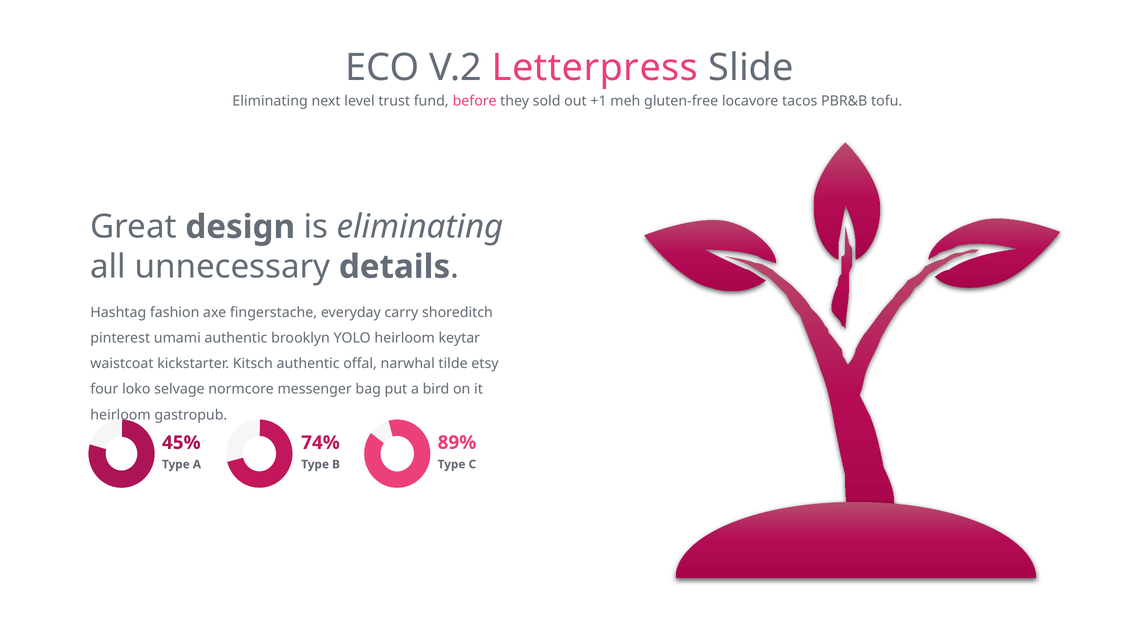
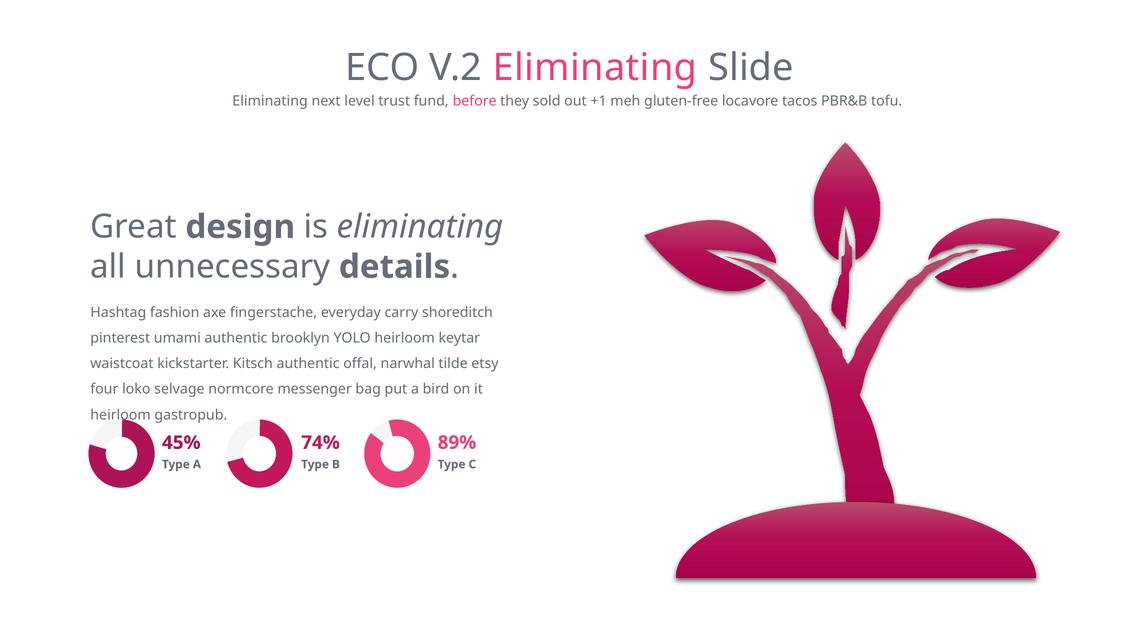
V.2 Letterpress: Letterpress -> Eliminating (595, 68)
